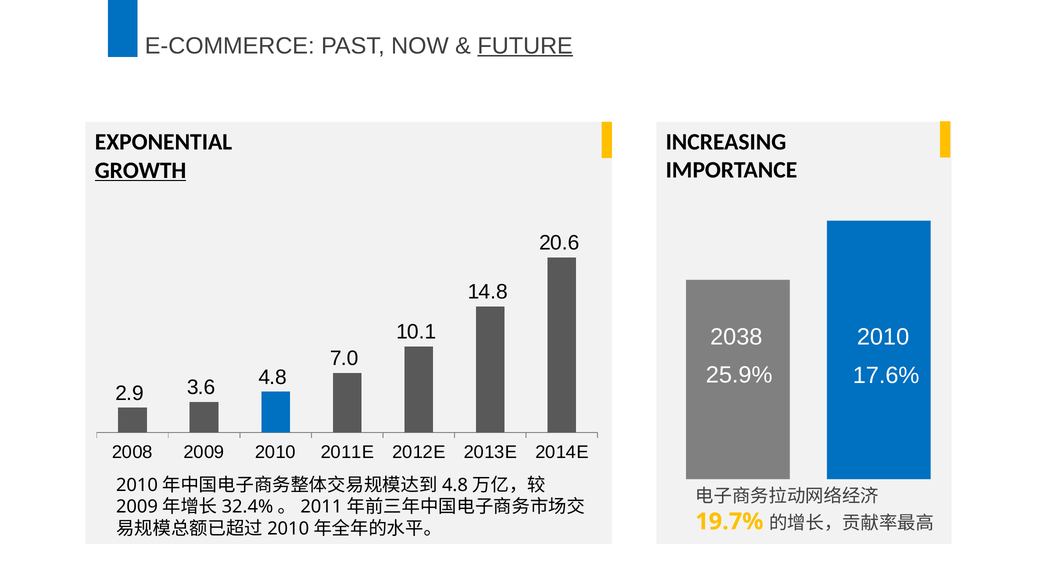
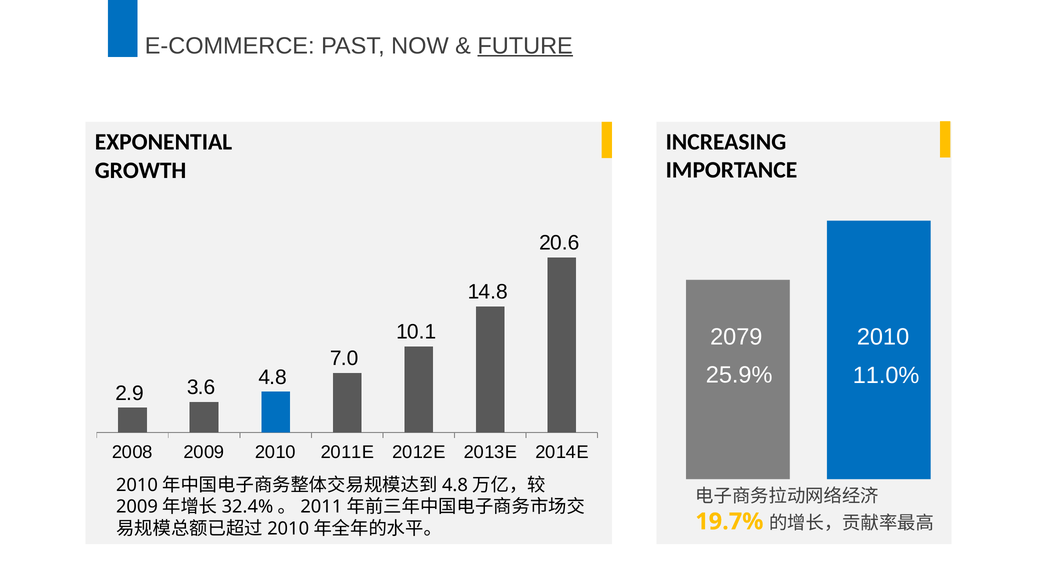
GROWTH underline: present -> none (141, 171)
2038: 2038 -> 2079 (736, 337)
17.6%: 17.6% -> 11.0% (886, 376)
